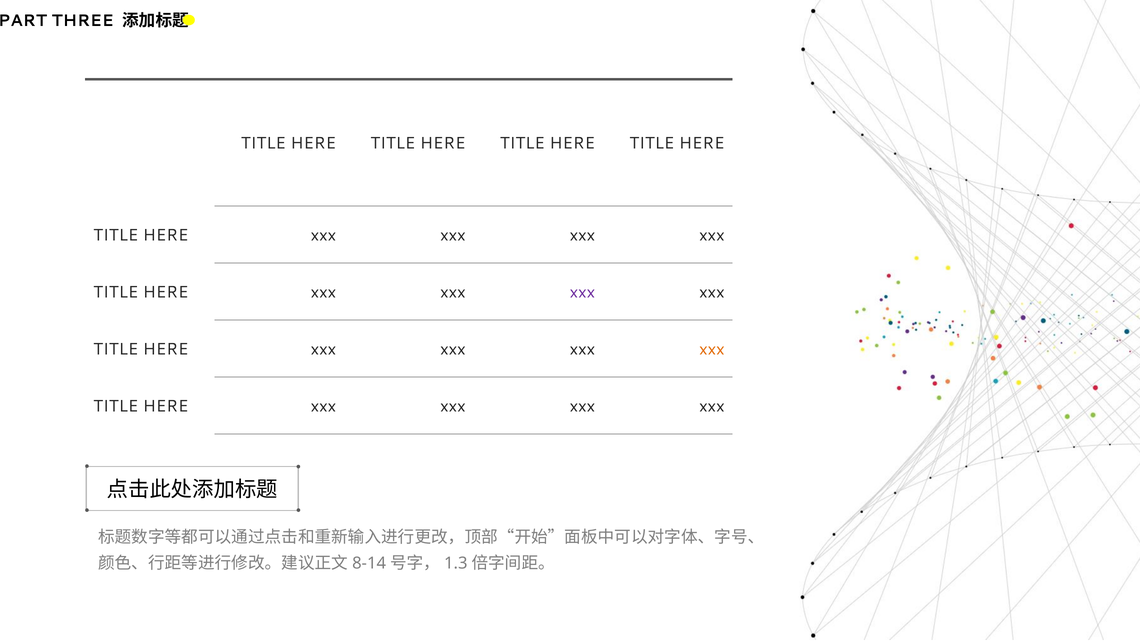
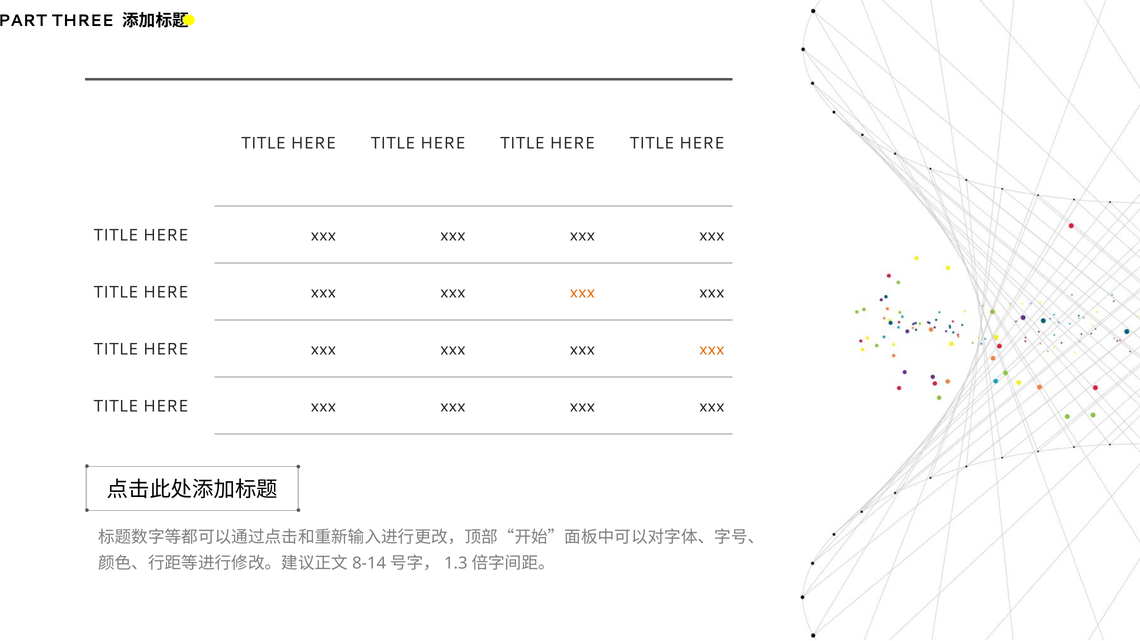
xxx colour: purple -> orange (582, 292)
